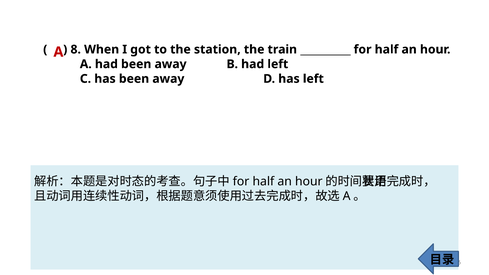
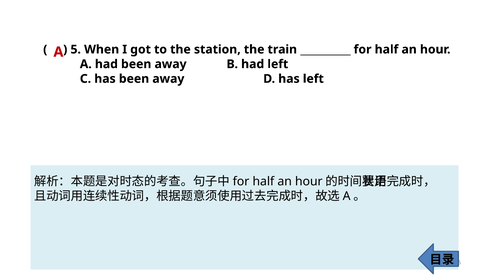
8: 8 -> 5 (76, 49)
